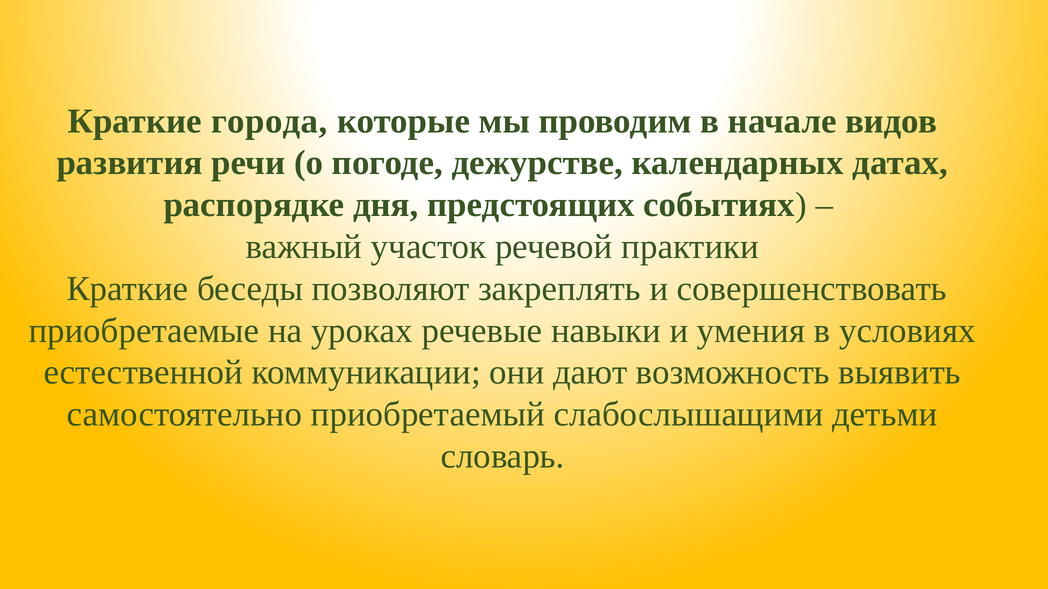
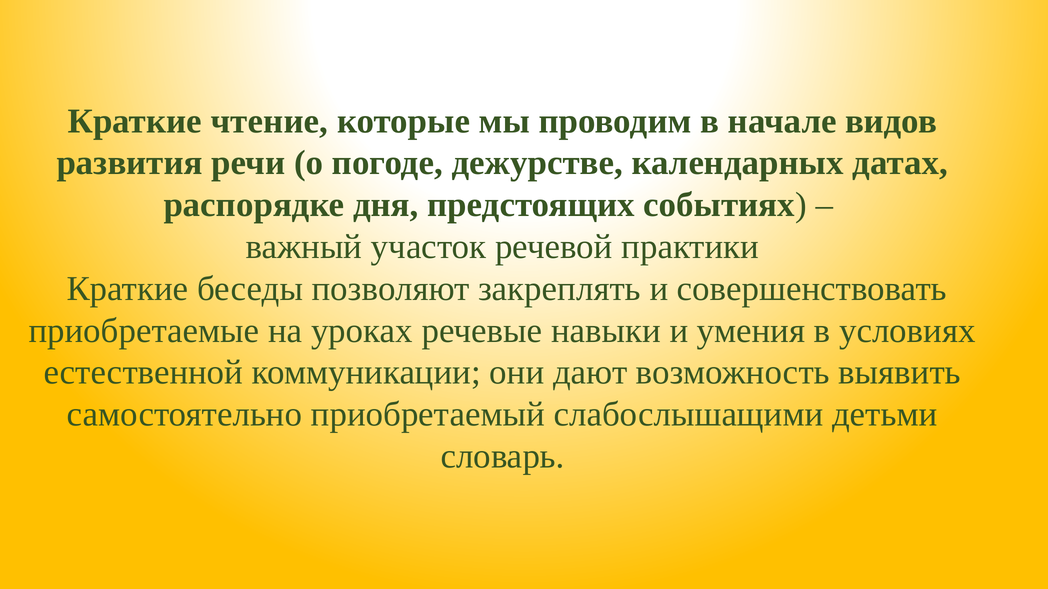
города: города -> чтение (269, 121)
